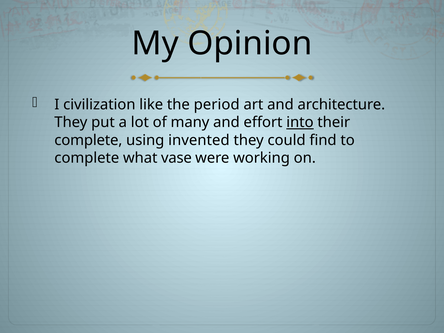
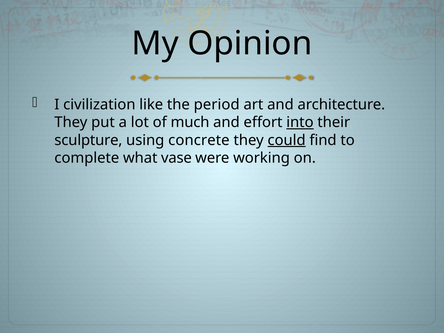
many: many -> much (190, 122)
complete: complete -> sculpture (88, 140)
invented: invented -> concrete (199, 140)
could underline: none -> present (287, 140)
